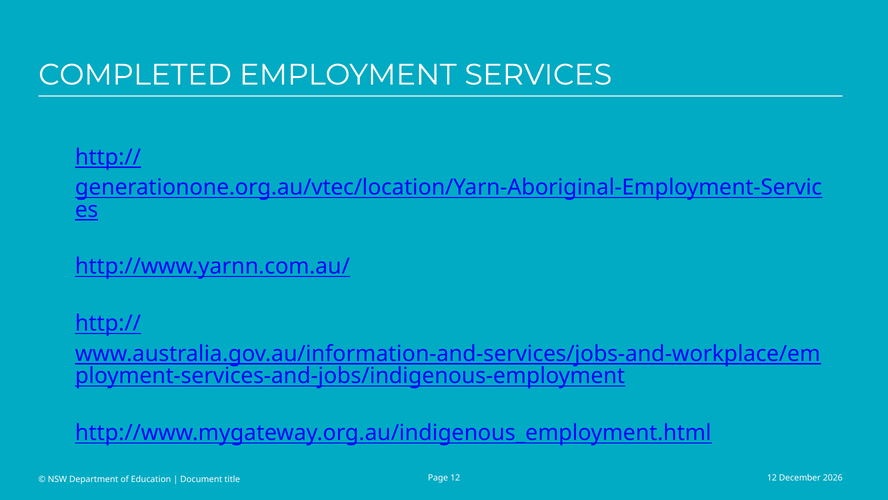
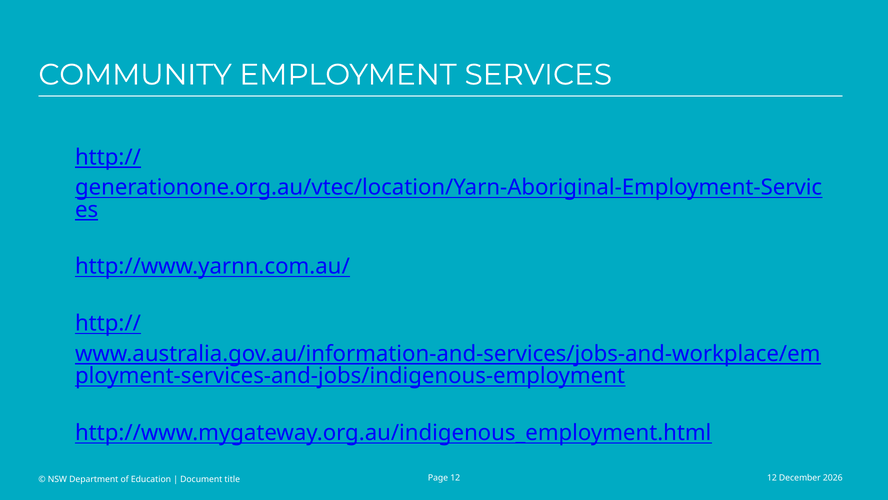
COMPLETED: COMPLETED -> COMMUNITY (135, 75)
